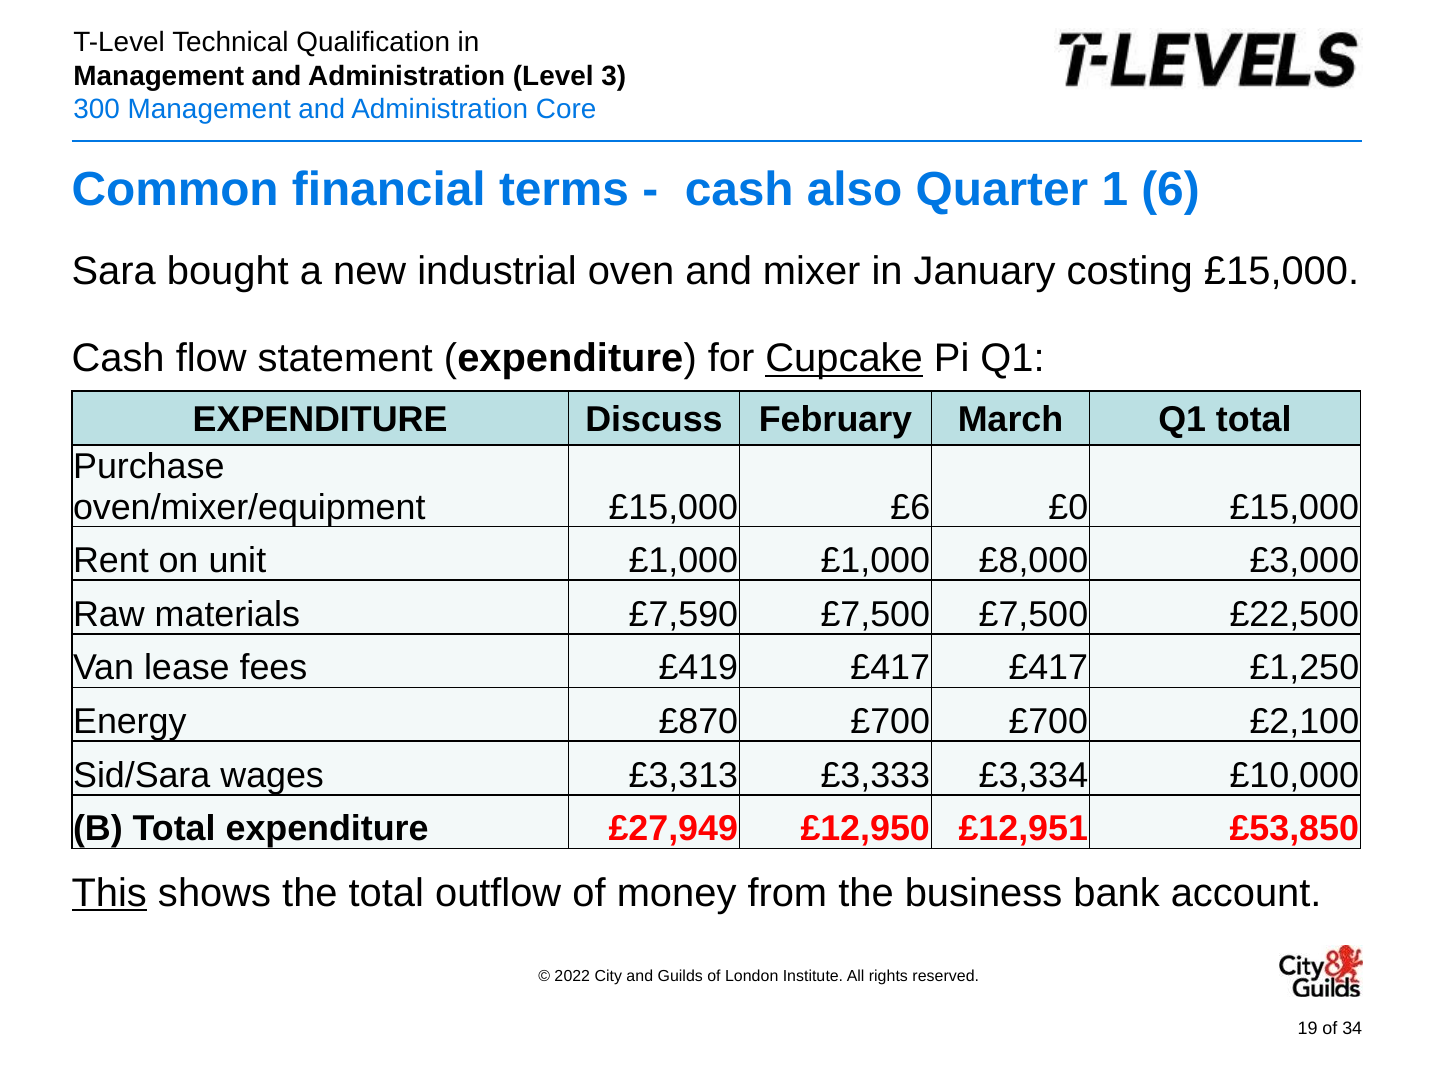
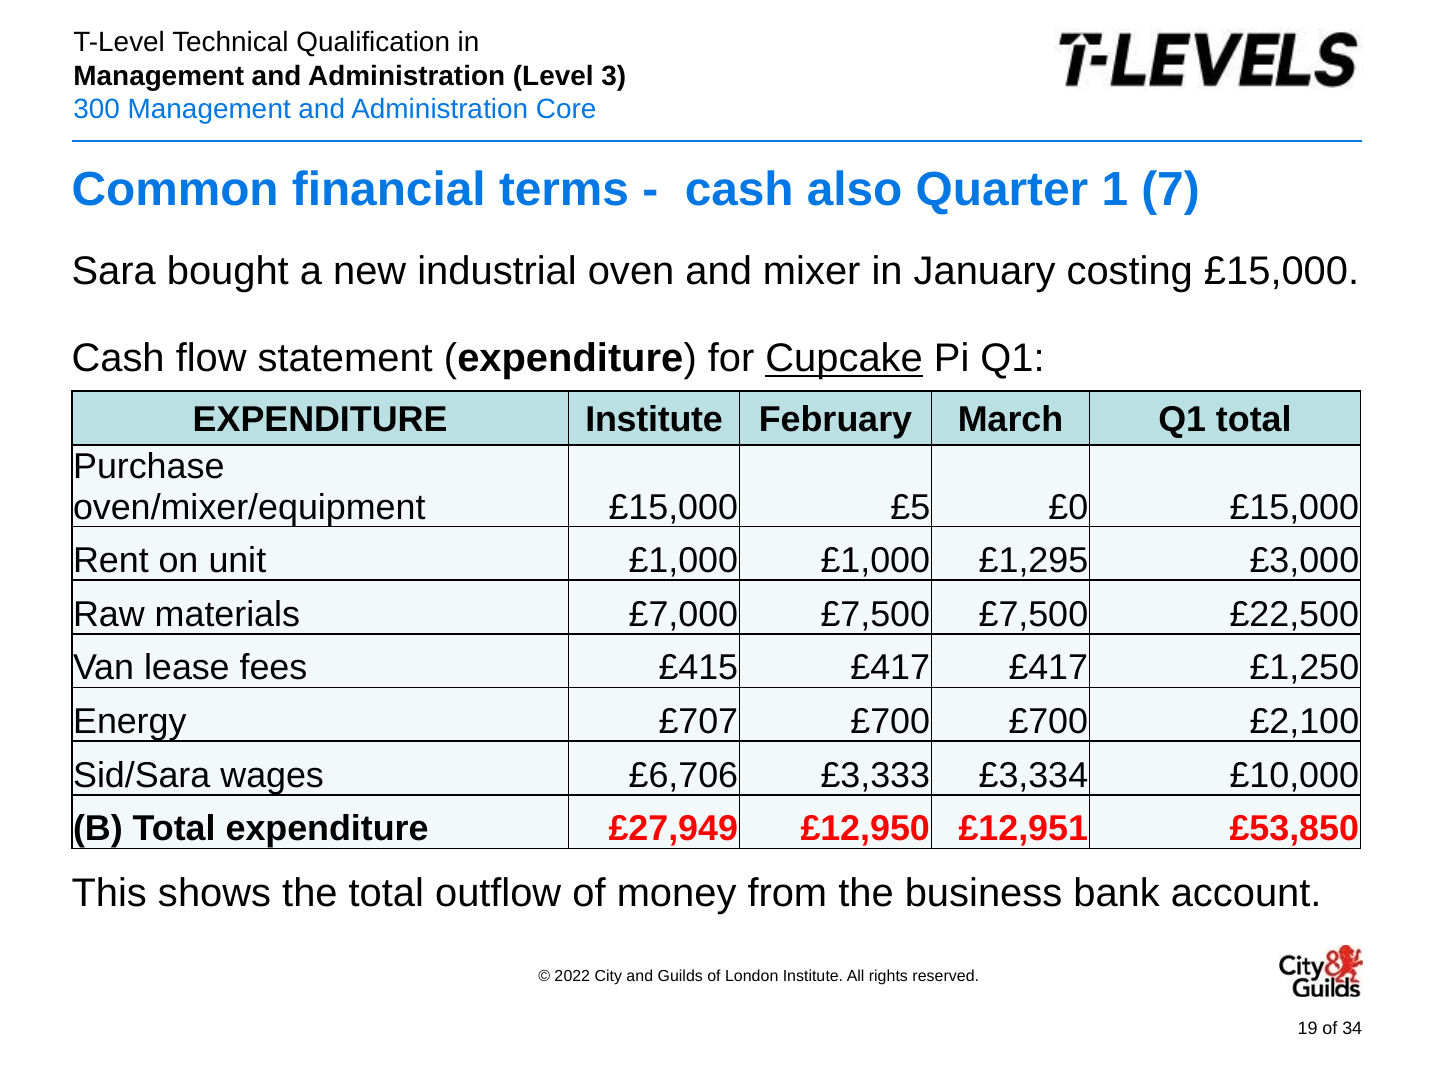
6: 6 -> 7 (1170, 190)
EXPENDITURE Discuss: Discuss -> Institute (654, 419)
£6: £6 -> £5 (910, 507)
£8,000: £8,000 -> £1,295 (1033, 561)
£7,590: £7,590 -> £7,000 (683, 614)
£419: £419 -> £415 (698, 668)
£870: £870 -> £707 (698, 721)
£3,313: £3,313 -> £6,706 (683, 775)
This underline: present -> none (109, 893)
